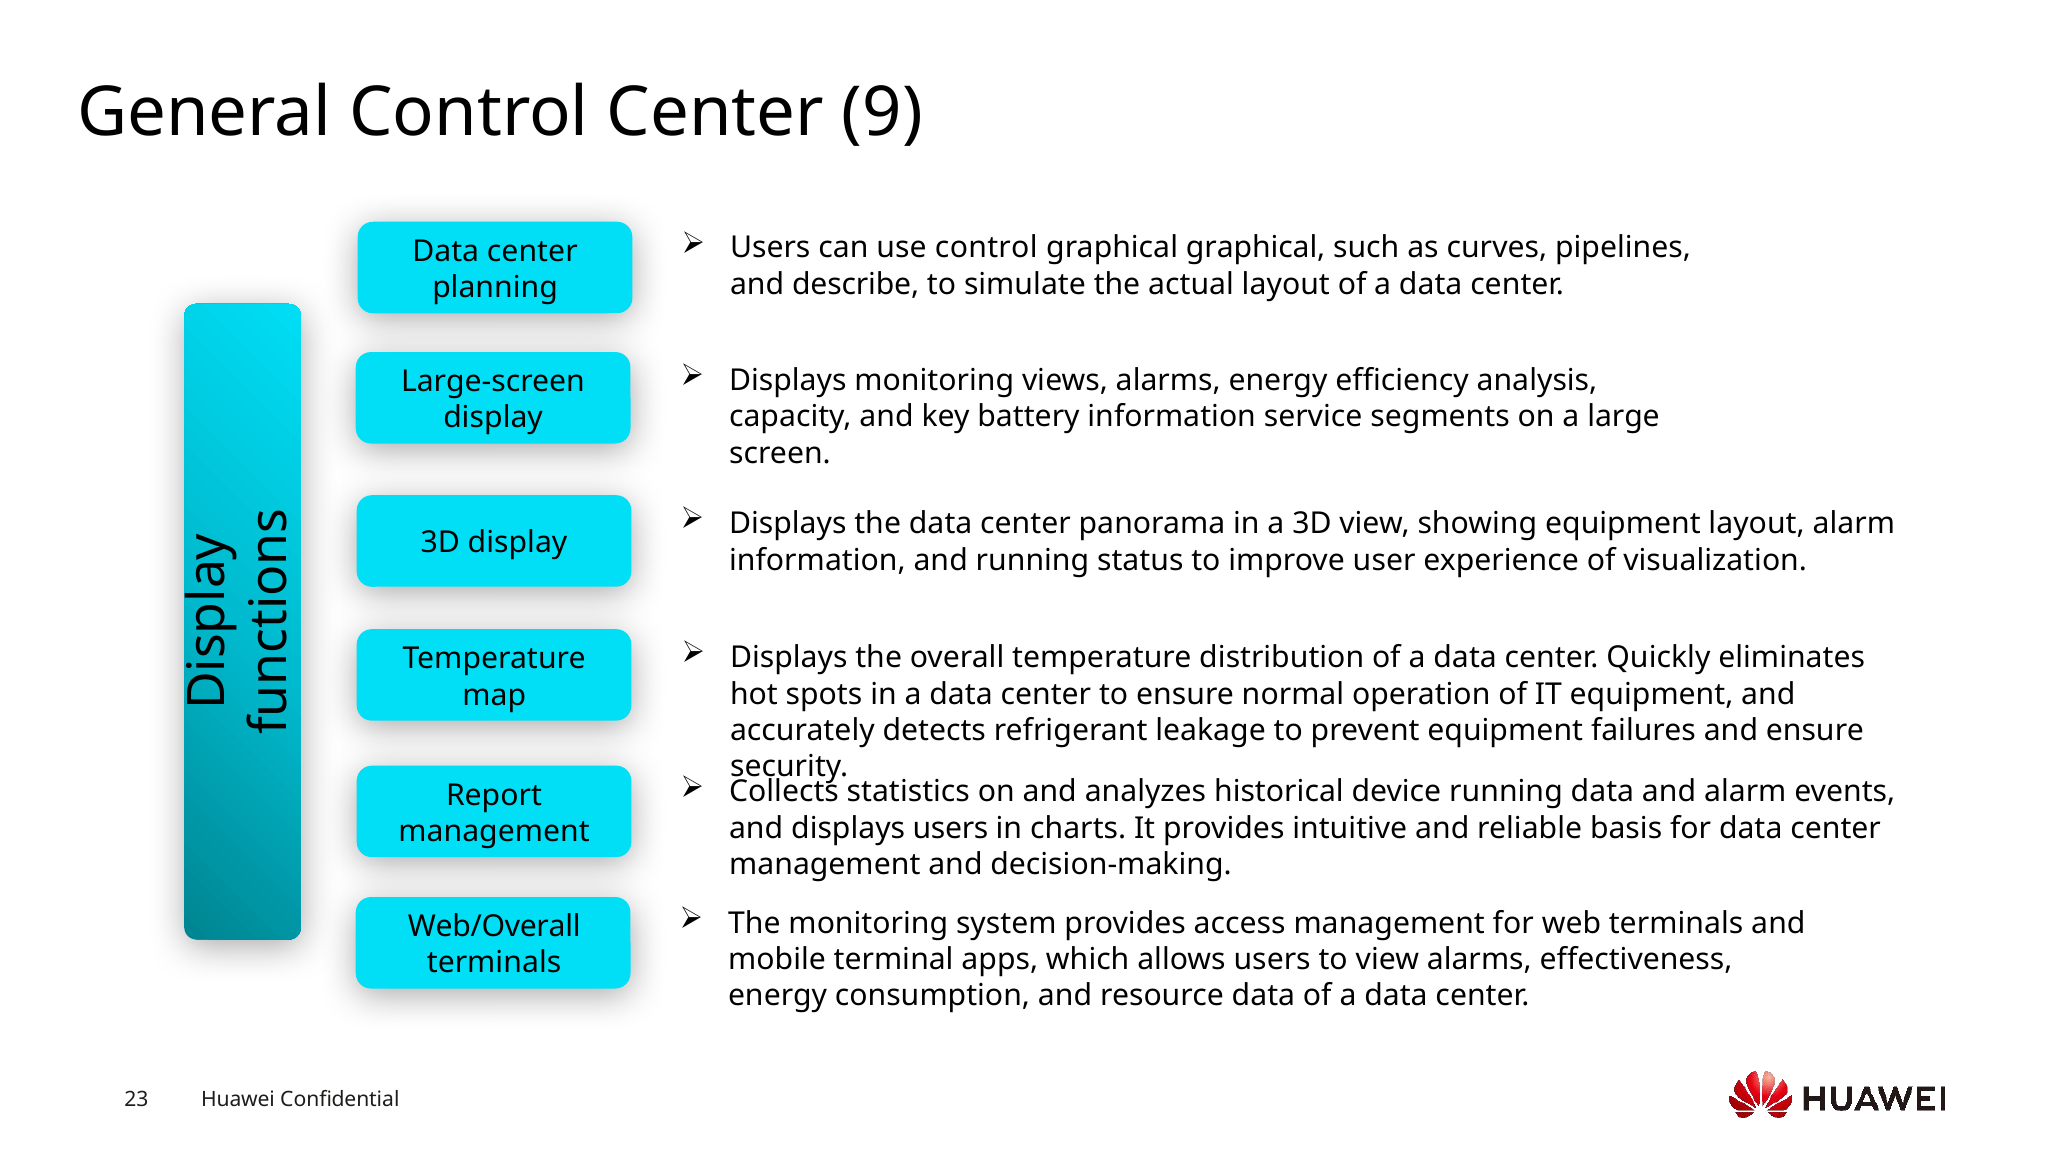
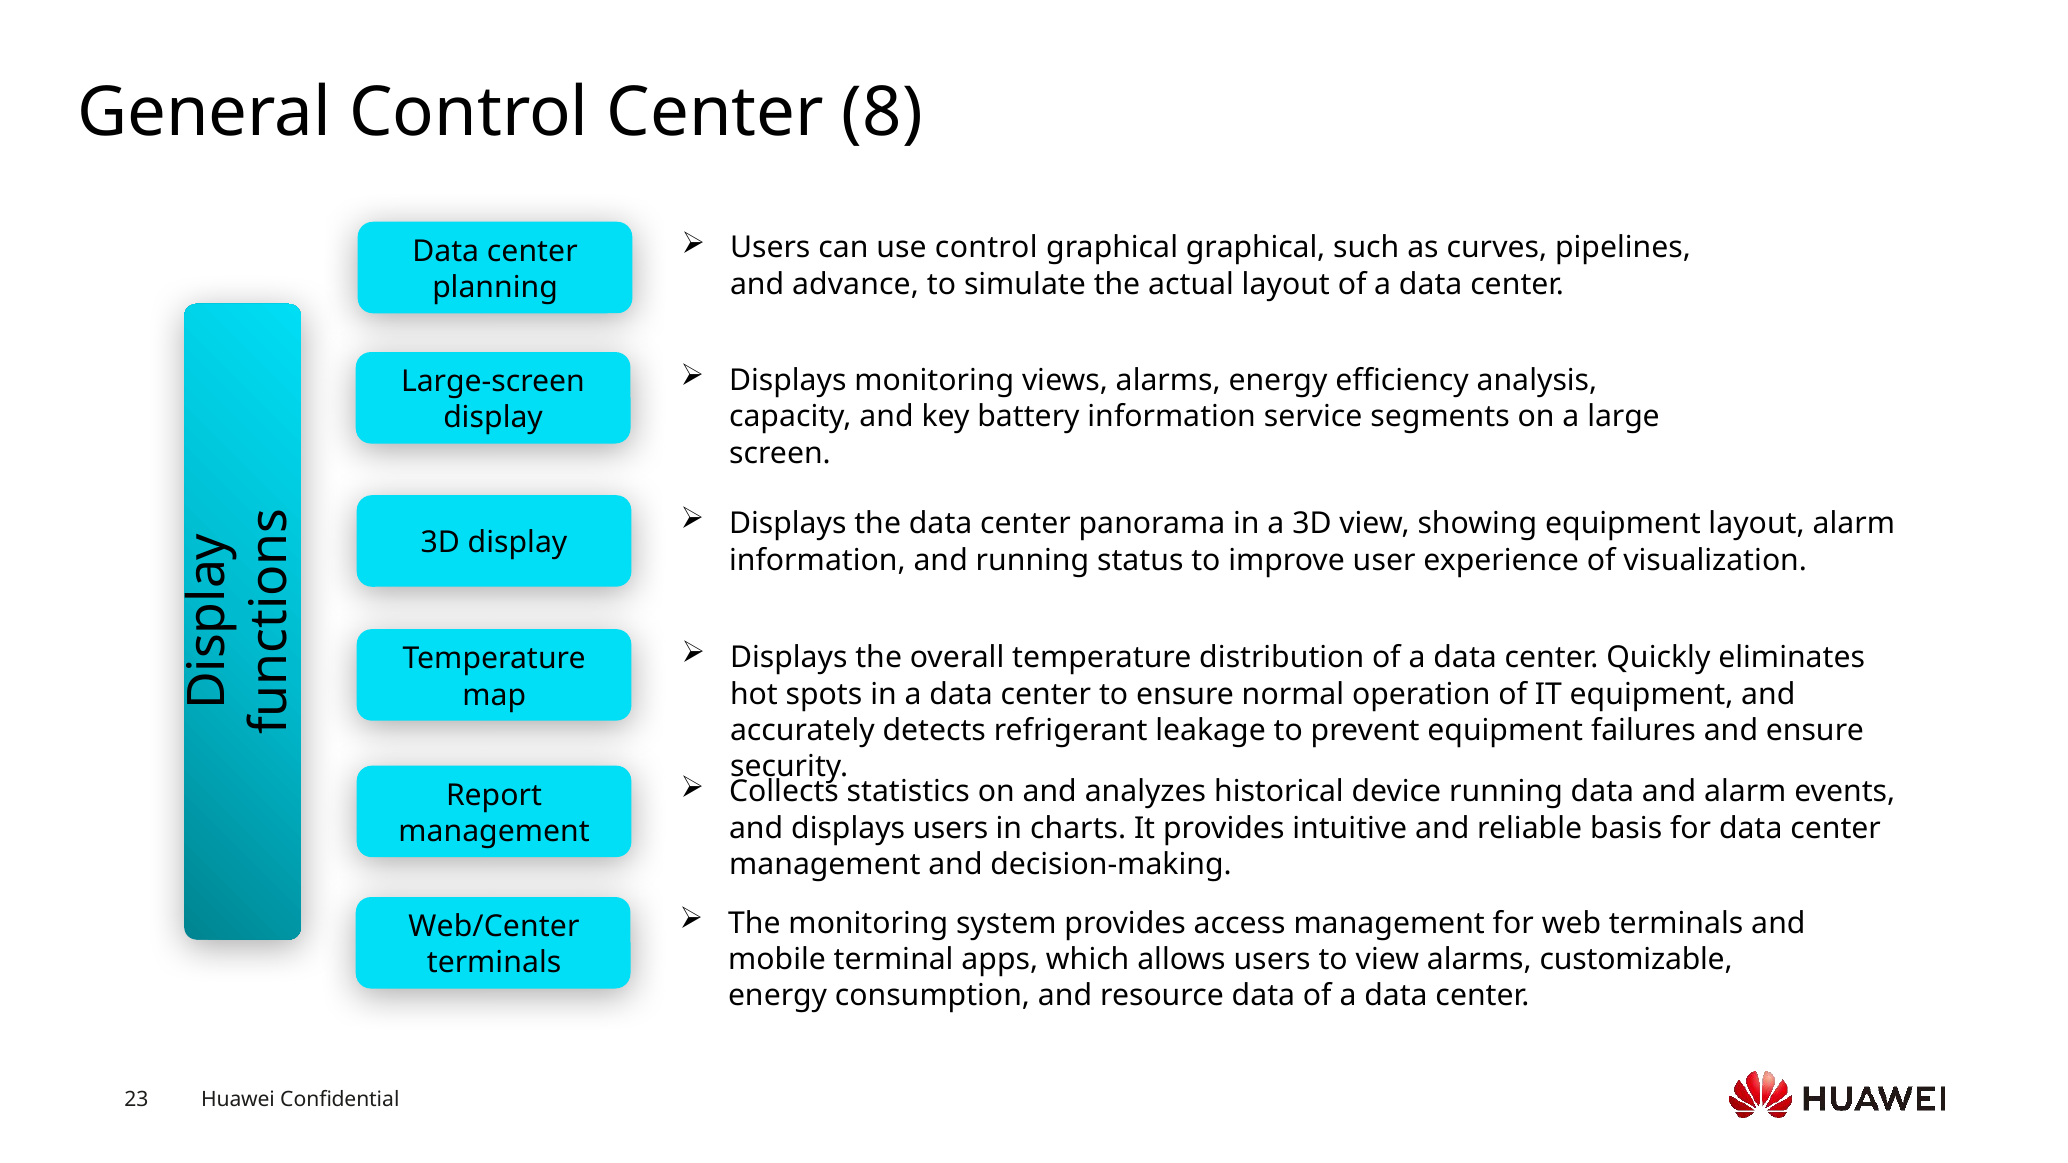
9: 9 -> 8 (882, 113)
describe: describe -> advance (855, 284)
Web/Overall: Web/Overall -> Web/Center (494, 927)
effectiveness: effectiveness -> customizable (1636, 960)
